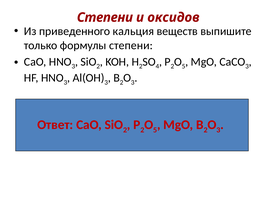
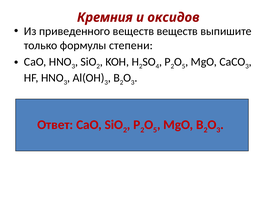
Степени: Степени -> Кремния (105, 17)
приведенного кальция: кальция -> веществ (133, 31)
